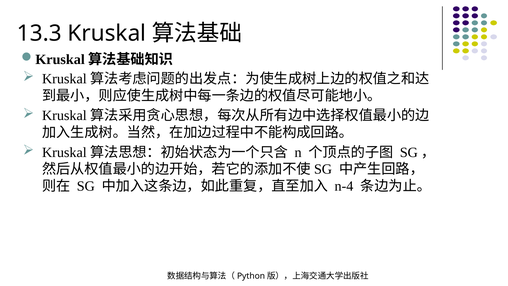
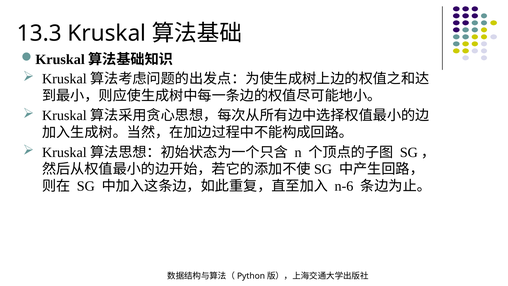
n-4: n-4 -> n-6 (344, 186)
